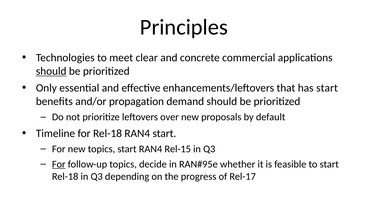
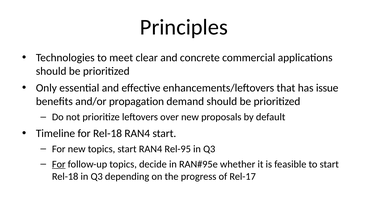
should underline: present -> none (51, 71)
has start: start -> issue (327, 88)
Rel-15: Rel-15 -> Rel-95 (178, 149)
